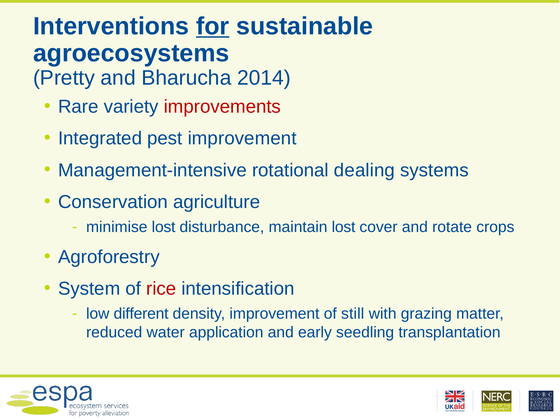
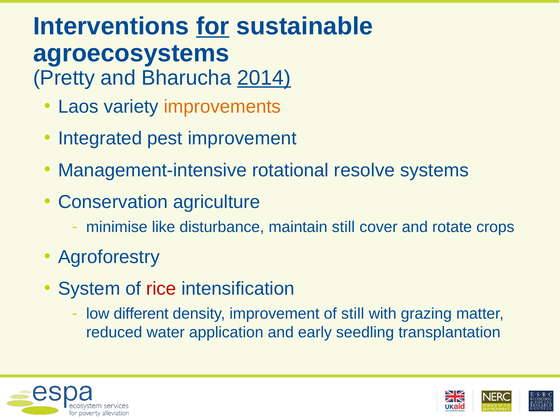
2014 underline: none -> present (264, 78)
Rare: Rare -> Laos (78, 107)
improvements colour: red -> orange (222, 107)
dealing: dealing -> resolve (364, 170)
minimise lost: lost -> like (164, 227)
maintain lost: lost -> still (343, 227)
